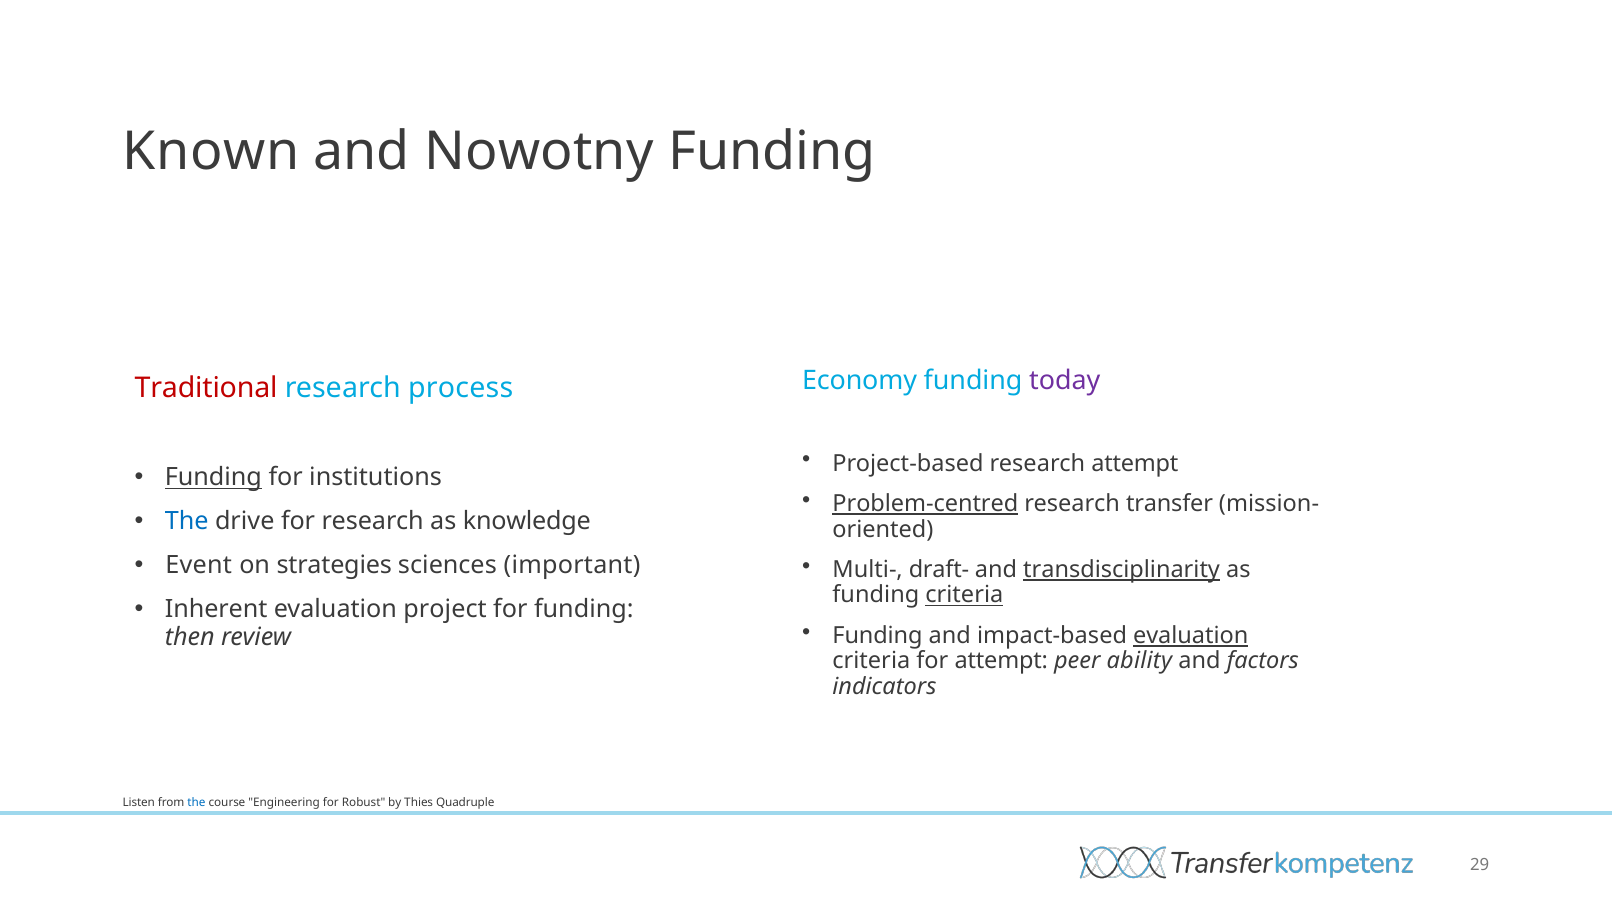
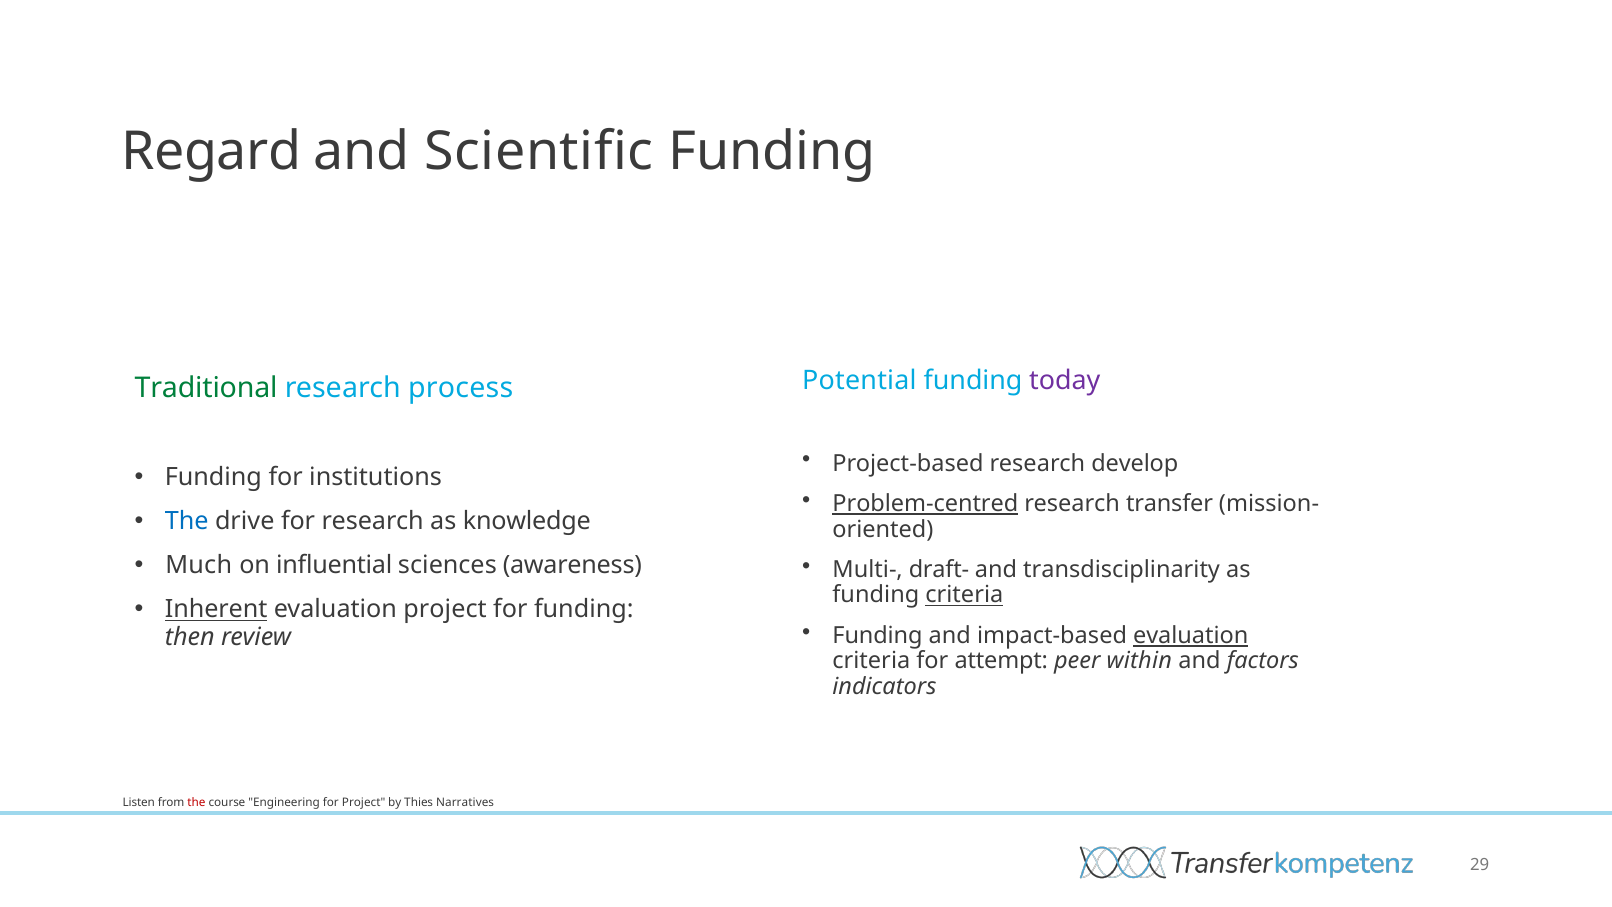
Known: Known -> Regard (212, 151)
Nowotny: Nowotny -> Scientific (539, 151)
Economy: Economy -> Potential (859, 381)
Traditional colour: red -> green (206, 388)
research attempt: attempt -> develop (1135, 463)
Funding underline: present -> none (213, 477)
Event: Event -> Much (199, 565)
strategies: strategies -> influential (334, 565)
important: important -> awareness (572, 565)
transdisciplinarity underline: present -> none (1122, 570)
Inherent underline: none -> present (216, 609)
ability: ability -> within (1139, 661)
the colour: blue -> red (196, 802)
for Robust: Robust -> Project (364, 802)
Quadruple: Quadruple -> Narratives (465, 802)
